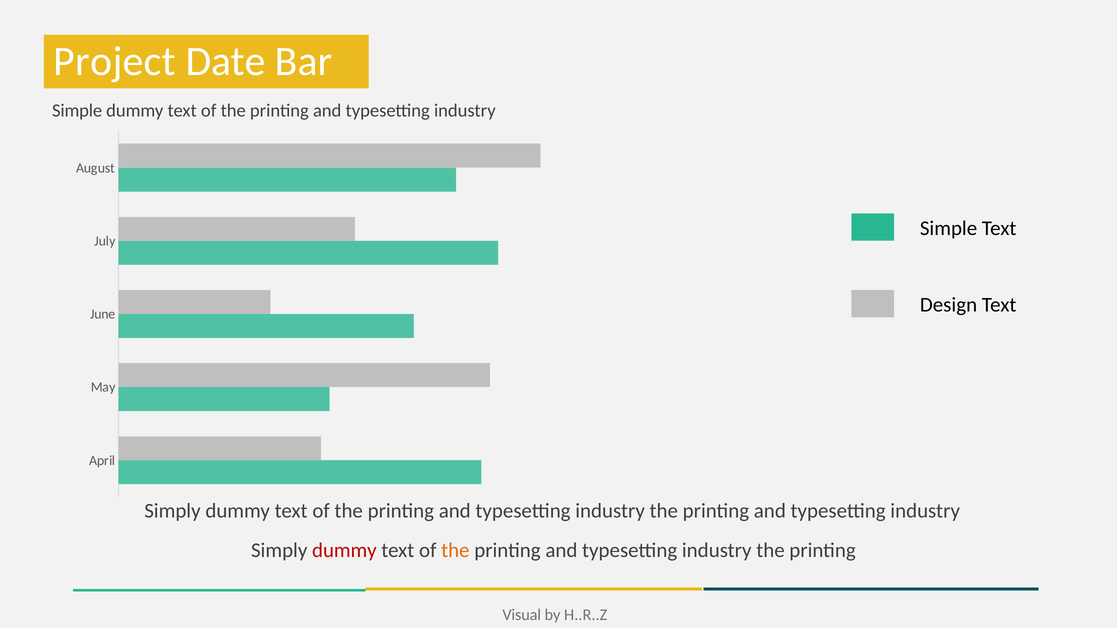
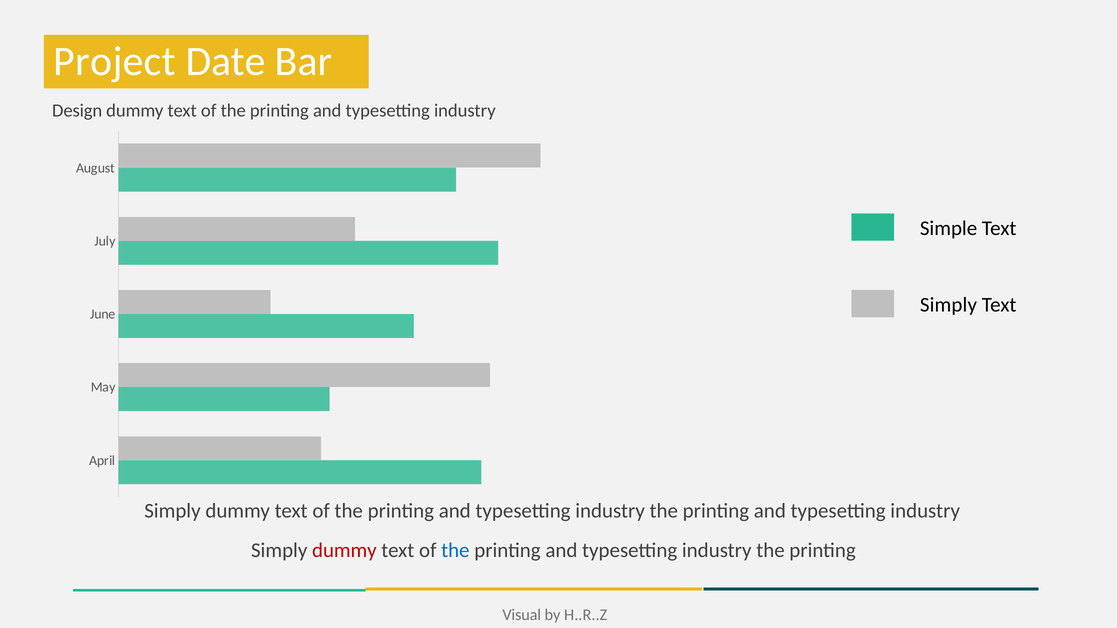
Simple: Simple -> Design (77, 111)
Design: Design -> Simply (948, 305)
the colour: orange -> blue (455, 551)
